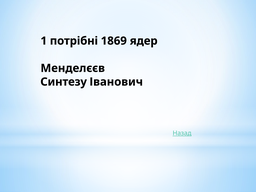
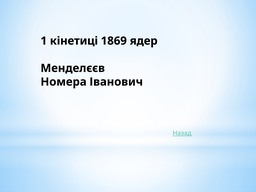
потрібні: потрібні -> кінетиці (74, 41)
Синтезу: Синтезу -> Номера (64, 82)
